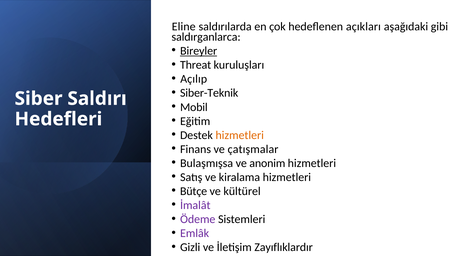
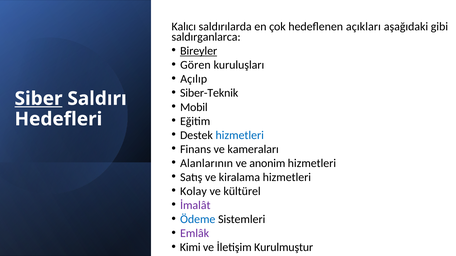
Eline: Eline -> Kalıcı (184, 27)
Threat: Threat -> Gören (195, 65)
Siber underline: none -> present (39, 99)
hizmetleri colour: orange -> blue (240, 135)
çatışmalar: çatışmalar -> kameraları (253, 149)
Bulaşmışsa: Bulaşmışsa -> Alanlarının (207, 164)
Bütçe: Bütçe -> Kolay (193, 192)
Ödeme colour: purple -> blue (198, 220)
Gizli: Gizli -> Kimi (190, 248)
Zayıflıklardır: Zayıflıklardır -> Kurulmuştur (284, 248)
